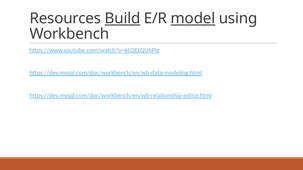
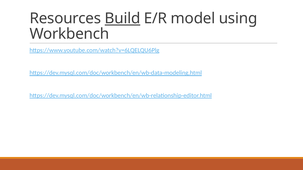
model underline: present -> none (193, 18)
